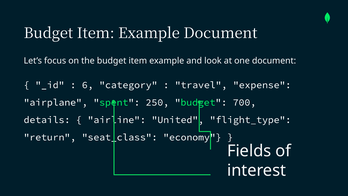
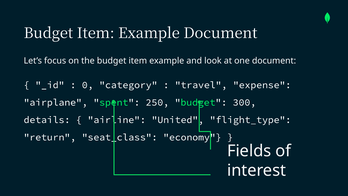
6: 6 -> 0 (88, 85)
700: 700 -> 300 (244, 102)
